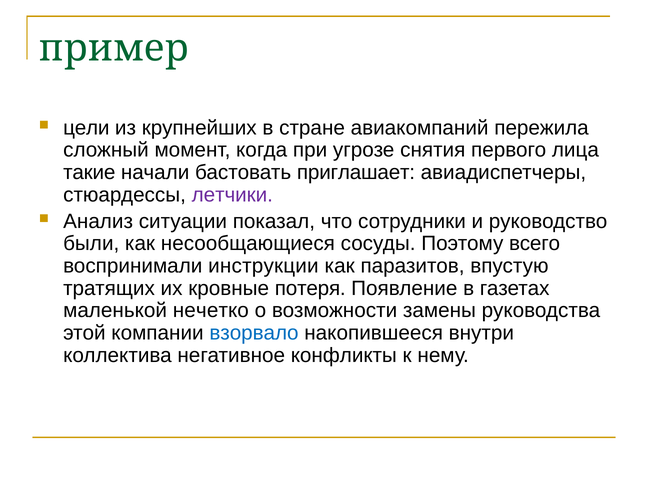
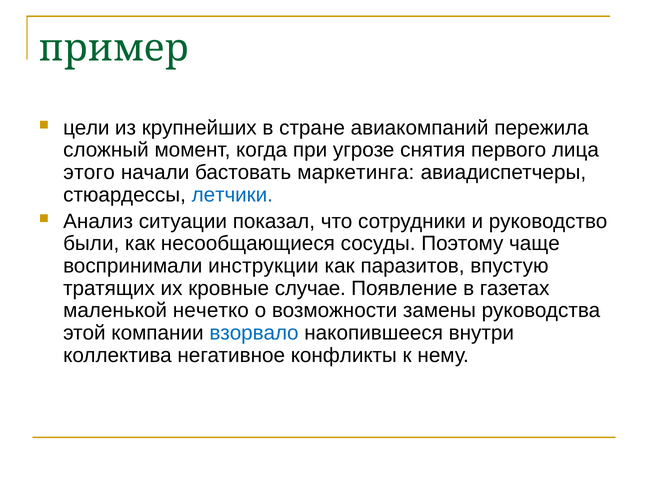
такие: такие -> этого (89, 172)
приглашает: приглашает -> маркетинга (356, 172)
летчики colour: purple -> blue (232, 195)
всего: всего -> чаще (534, 244)
потеря: потеря -> случае (310, 288)
